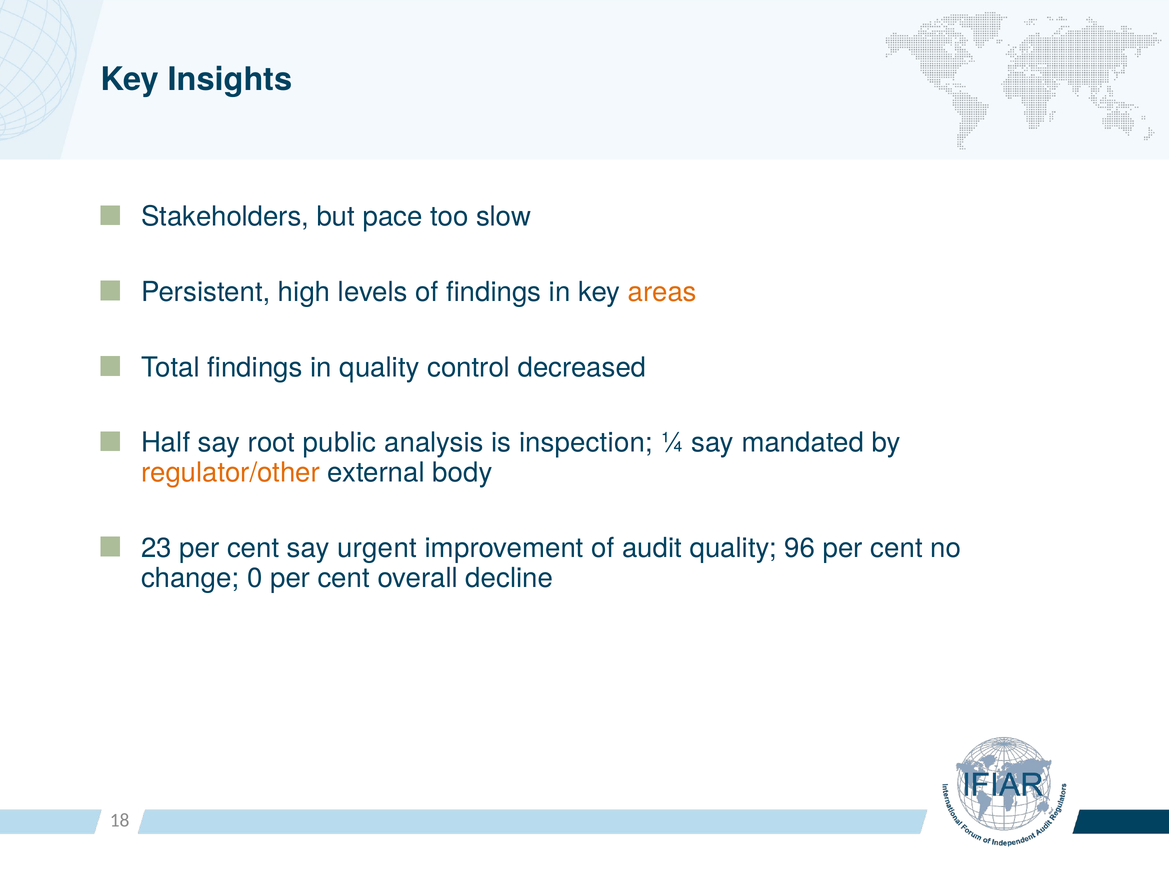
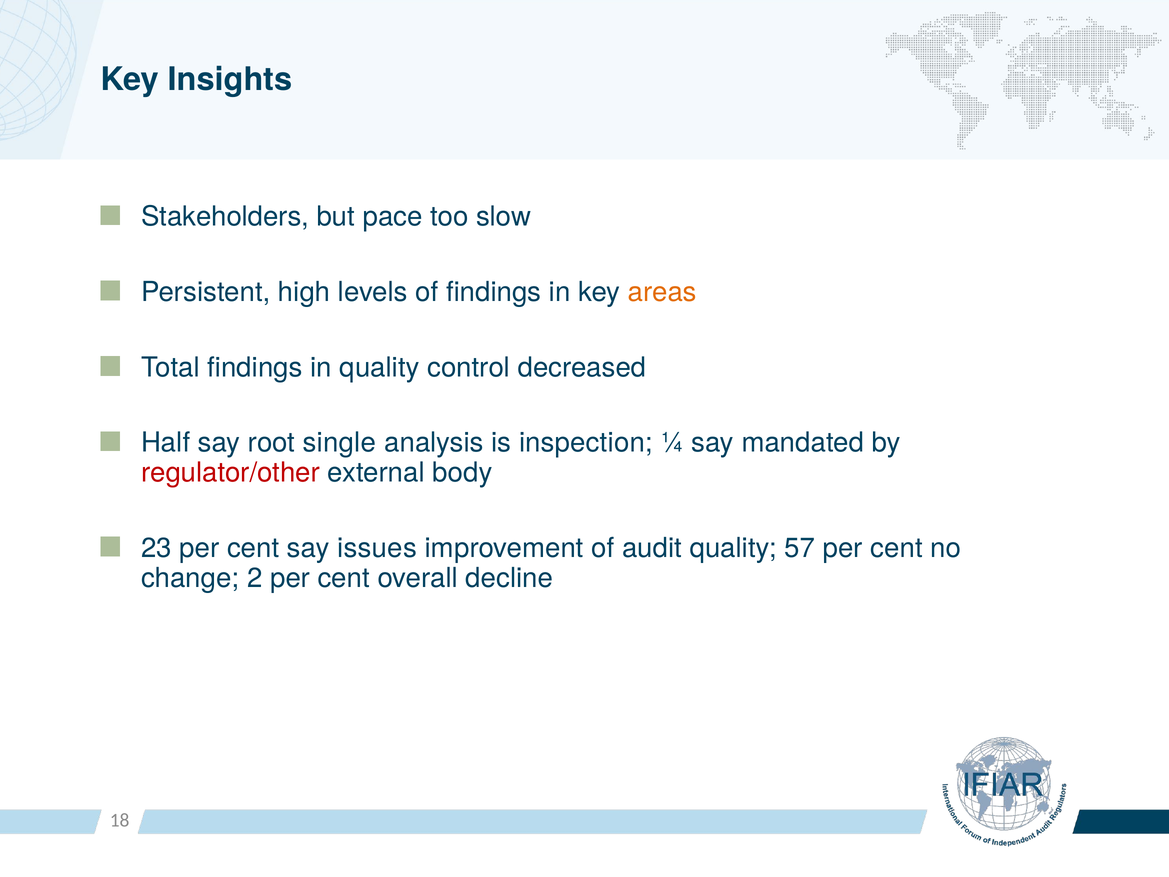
public: public -> single (340, 443)
regulator/other colour: orange -> red (231, 473)
urgent: urgent -> issues (377, 548)
96: 96 -> 57 (800, 548)
0: 0 -> 2 (255, 578)
